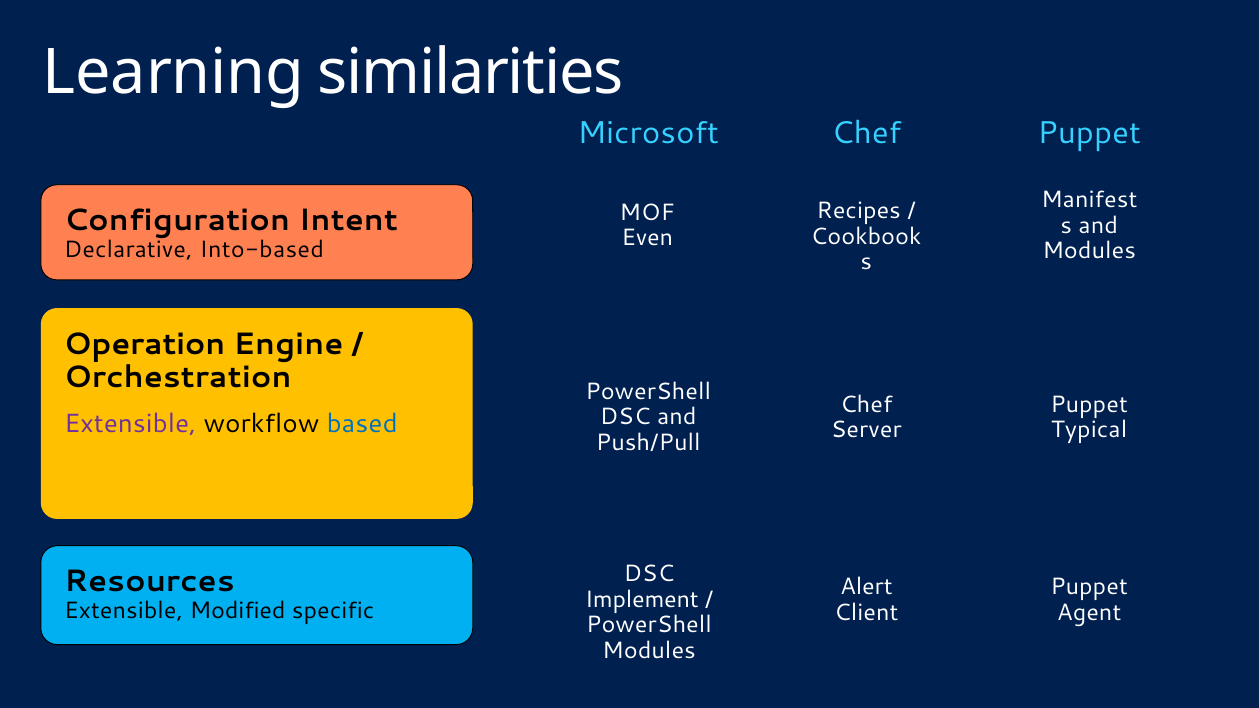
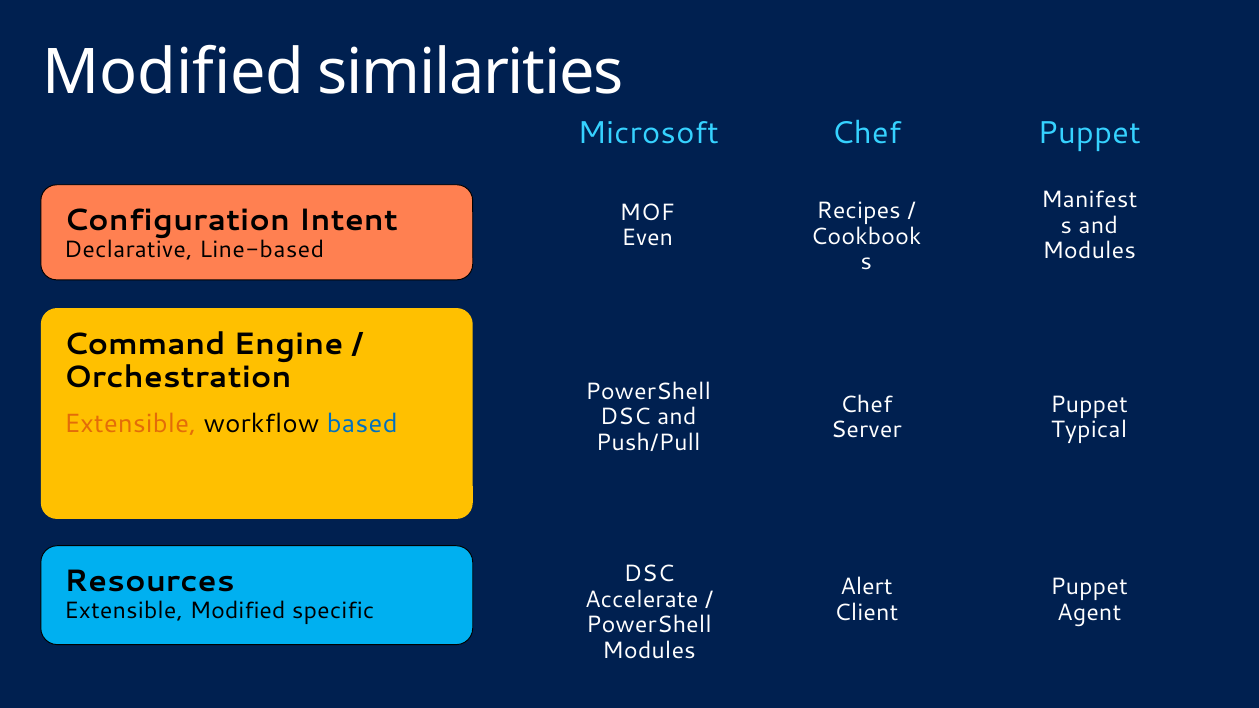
Learning: Learning -> Modified (173, 73)
Into-based: Into-based -> Line-based (262, 250)
Operation: Operation -> Command (145, 344)
Extensible colour: purple -> orange (130, 424)
Implement: Implement -> Accelerate (642, 600)
